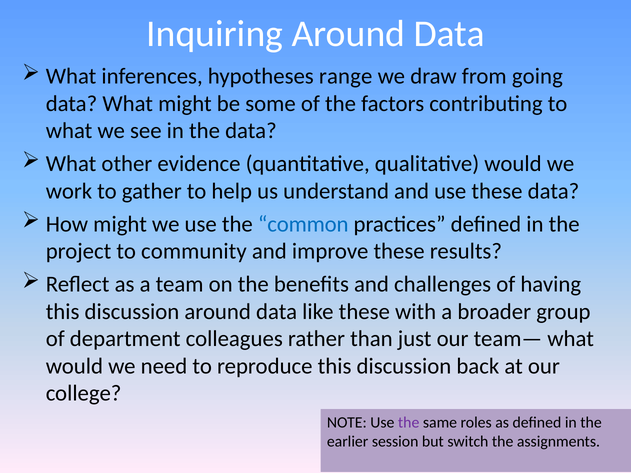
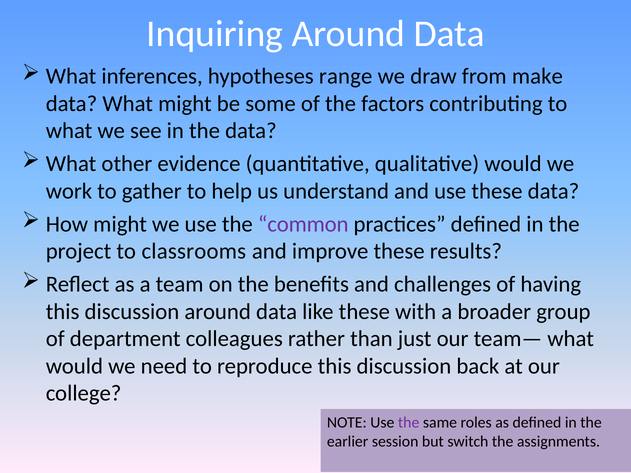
going: going -> make (537, 76)
common colour: blue -> purple (303, 224)
community: community -> classrooms (194, 251)
